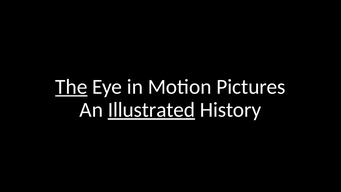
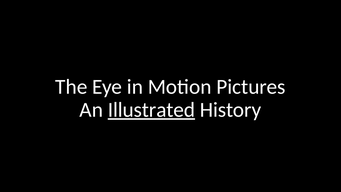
The underline: present -> none (71, 87)
